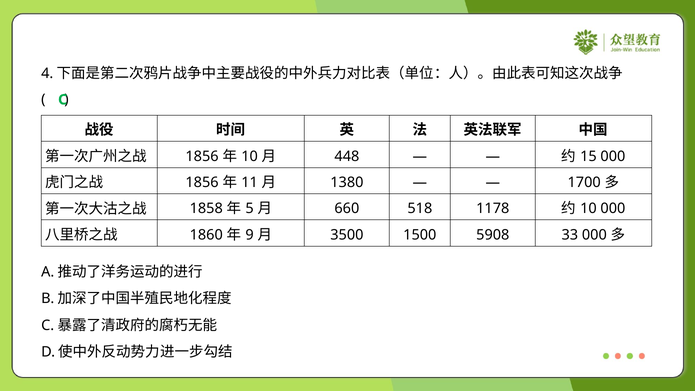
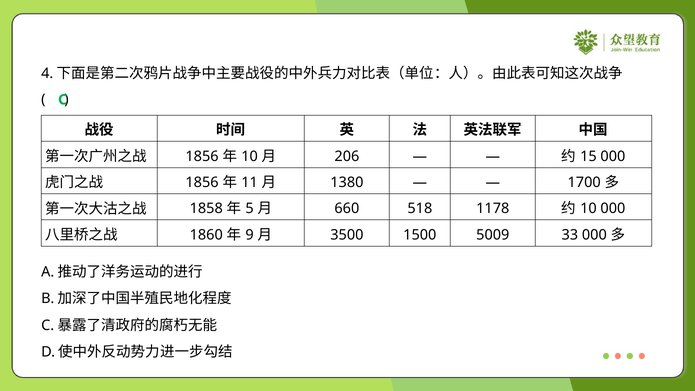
448: 448 -> 206 (347, 156)
5908: 5908 -> 5009 (493, 235)
